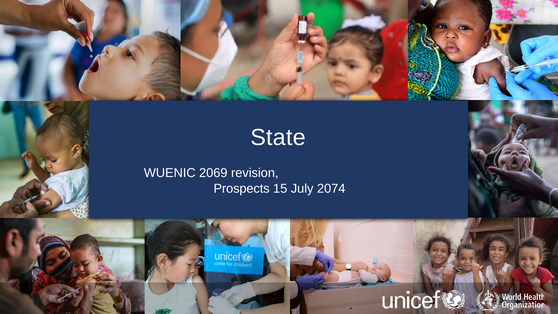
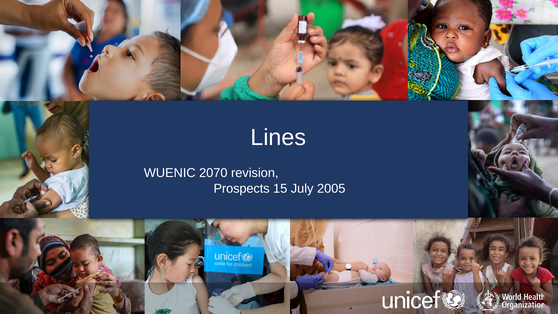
State: State -> Lines (278, 137)
2069: 2069 -> 2070 (213, 173)
2074: 2074 -> 2005 (331, 188)
